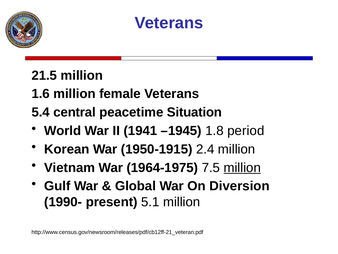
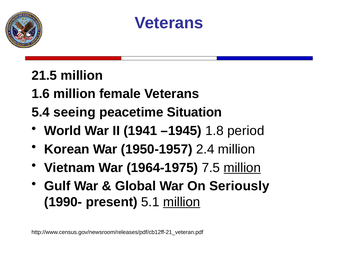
central: central -> seeing (74, 112)
1950-1915: 1950-1915 -> 1950-1957 (157, 149)
Diversion: Diversion -> Seriously (239, 186)
million underline: none -> present (182, 202)
